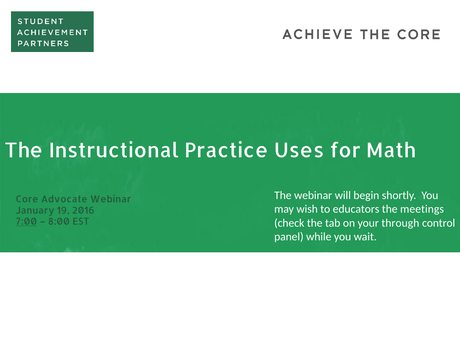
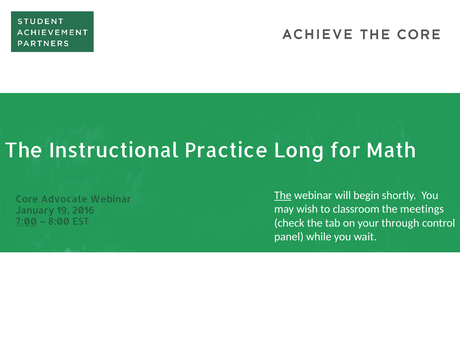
Uses: Uses -> Long (299, 151)
The underline: none -> present (283, 195)
educators: educators -> classroom (356, 209)
